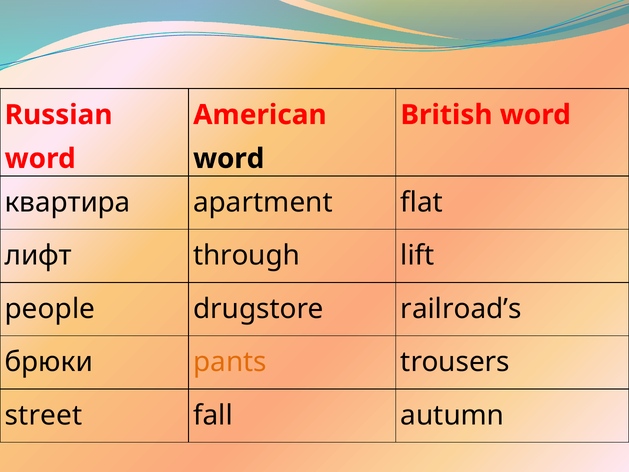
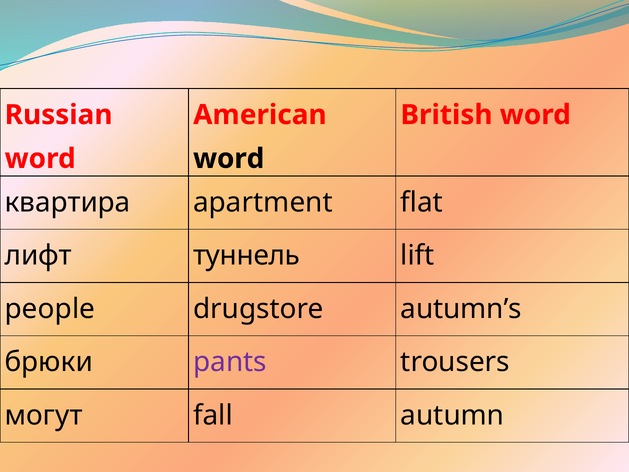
through: through -> туннель (247, 256)
railroad’s: railroad’s -> autumn’s (461, 309)
pants colour: orange -> purple (230, 362)
street: street -> могут (44, 415)
